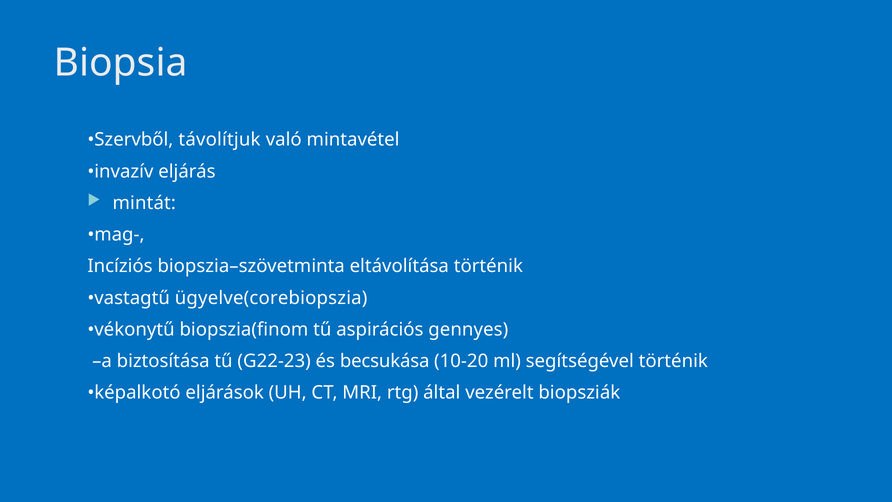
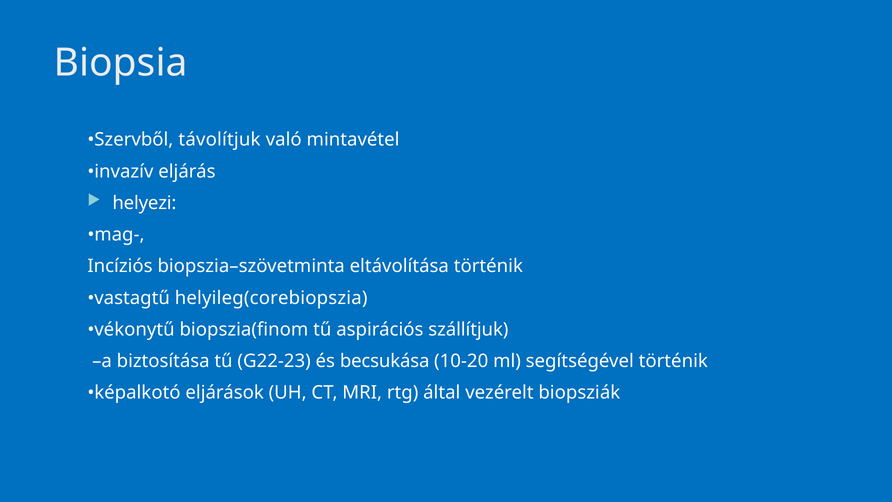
mintát: mintát -> helyezi (144, 203)
ügyelve(corebiopszia: ügyelve(corebiopszia -> helyileg(corebiopszia (271, 298)
gennyes: gennyes -> szállítjuk (468, 329)
